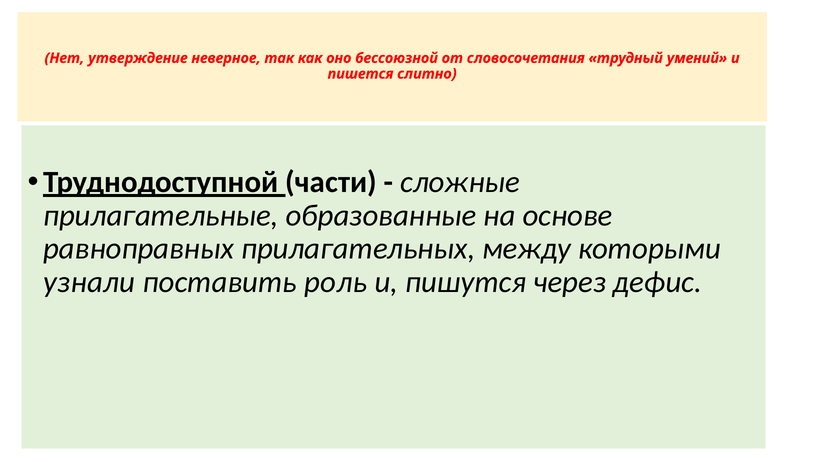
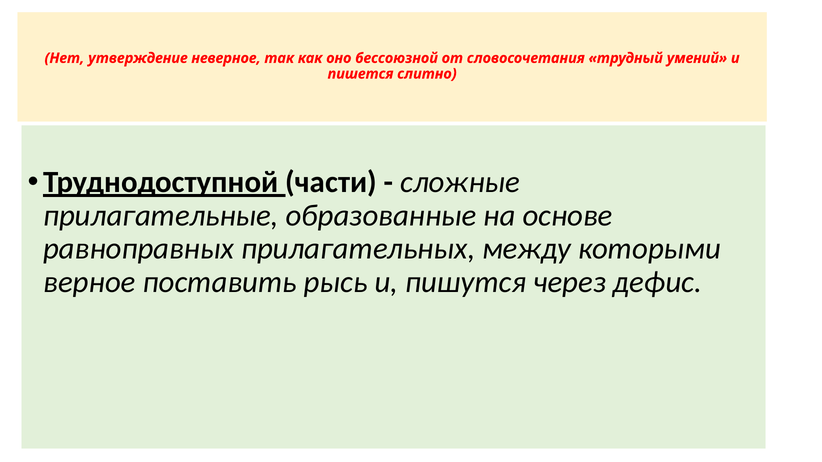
узнали: узнали -> верное (89, 282)
роль: роль -> рысь (336, 282)
